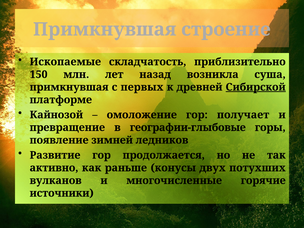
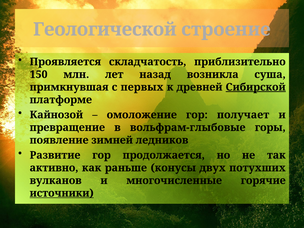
Примкнувшая: Примкнувшая -> Геологической (105, 29)
Ископаемые: Ископаемые -> Проявляется (65, 62)
географии-глыбовые: географии-глыбовые -> вольфрам-глыбовые (188, 127)
источники underline: none -> present (62, 193)
